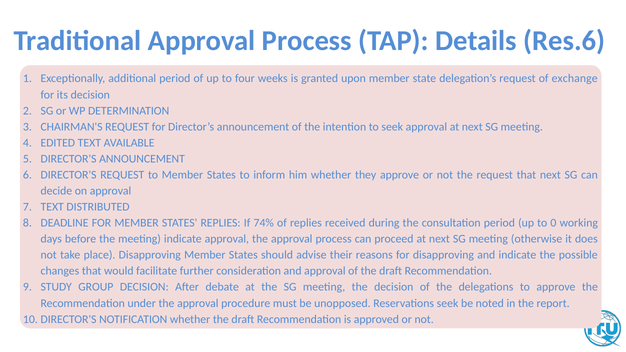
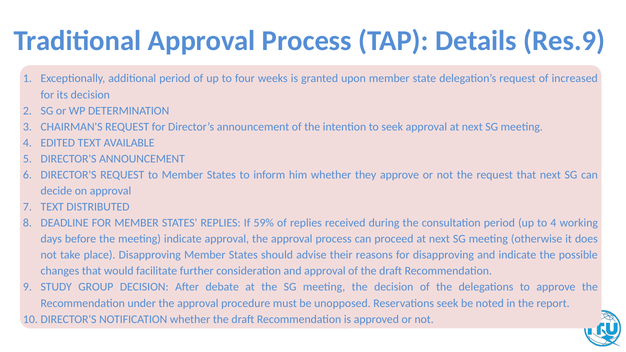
Res.6: Res.6 -> Res.9 (564, 41)
exchange: exchange -> increased (575, 79)
74%: 74% -> 59% (264, 223)
to 0: 0 -> 4 (553, 223)
